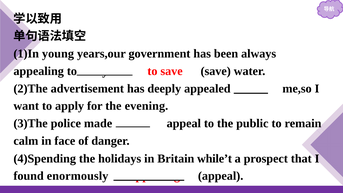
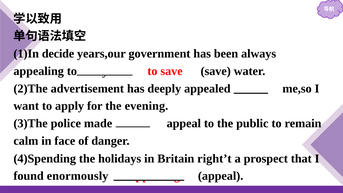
young: young -> decide (58, 54)
while’t: while’t -> right’t (214, 158)
